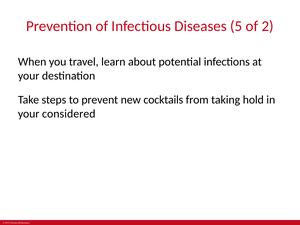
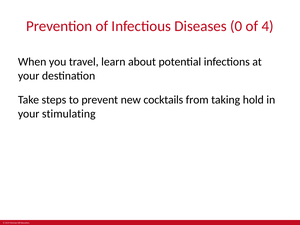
5: 5 -> 0 (236, 26)
2: 2 -> 4 (268, 26)
considered: considered -> stimulating (69, 114)
